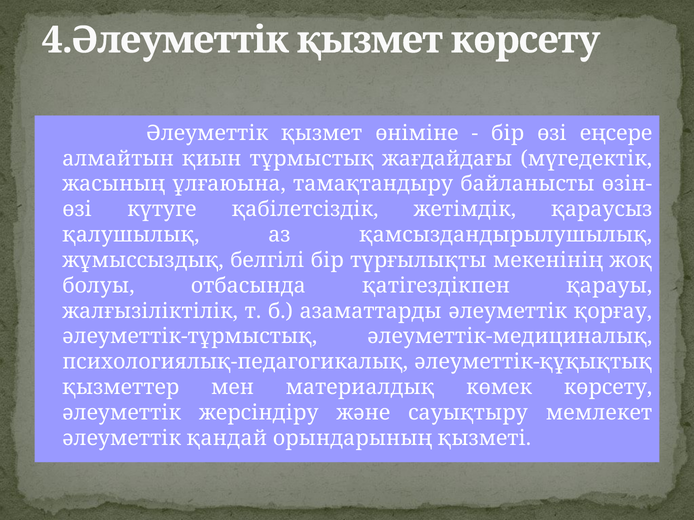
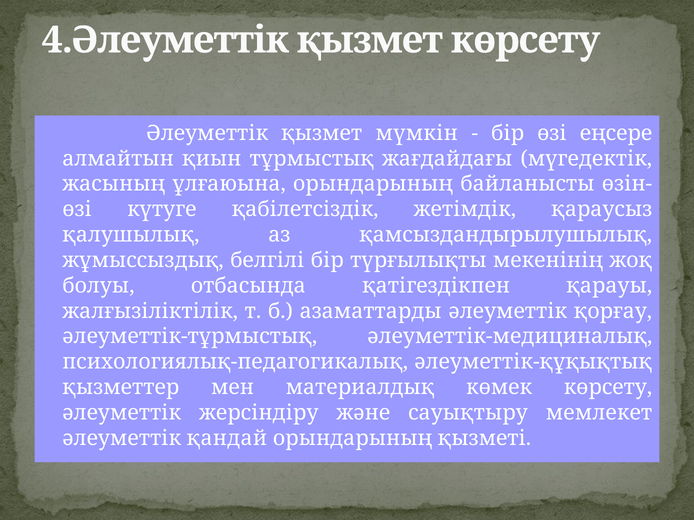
өніміне: өніміне -> мүмкін (417, 133)
ұлғаюына тамақтандыру: тамақтандыру -> орындарының (373, 184)
